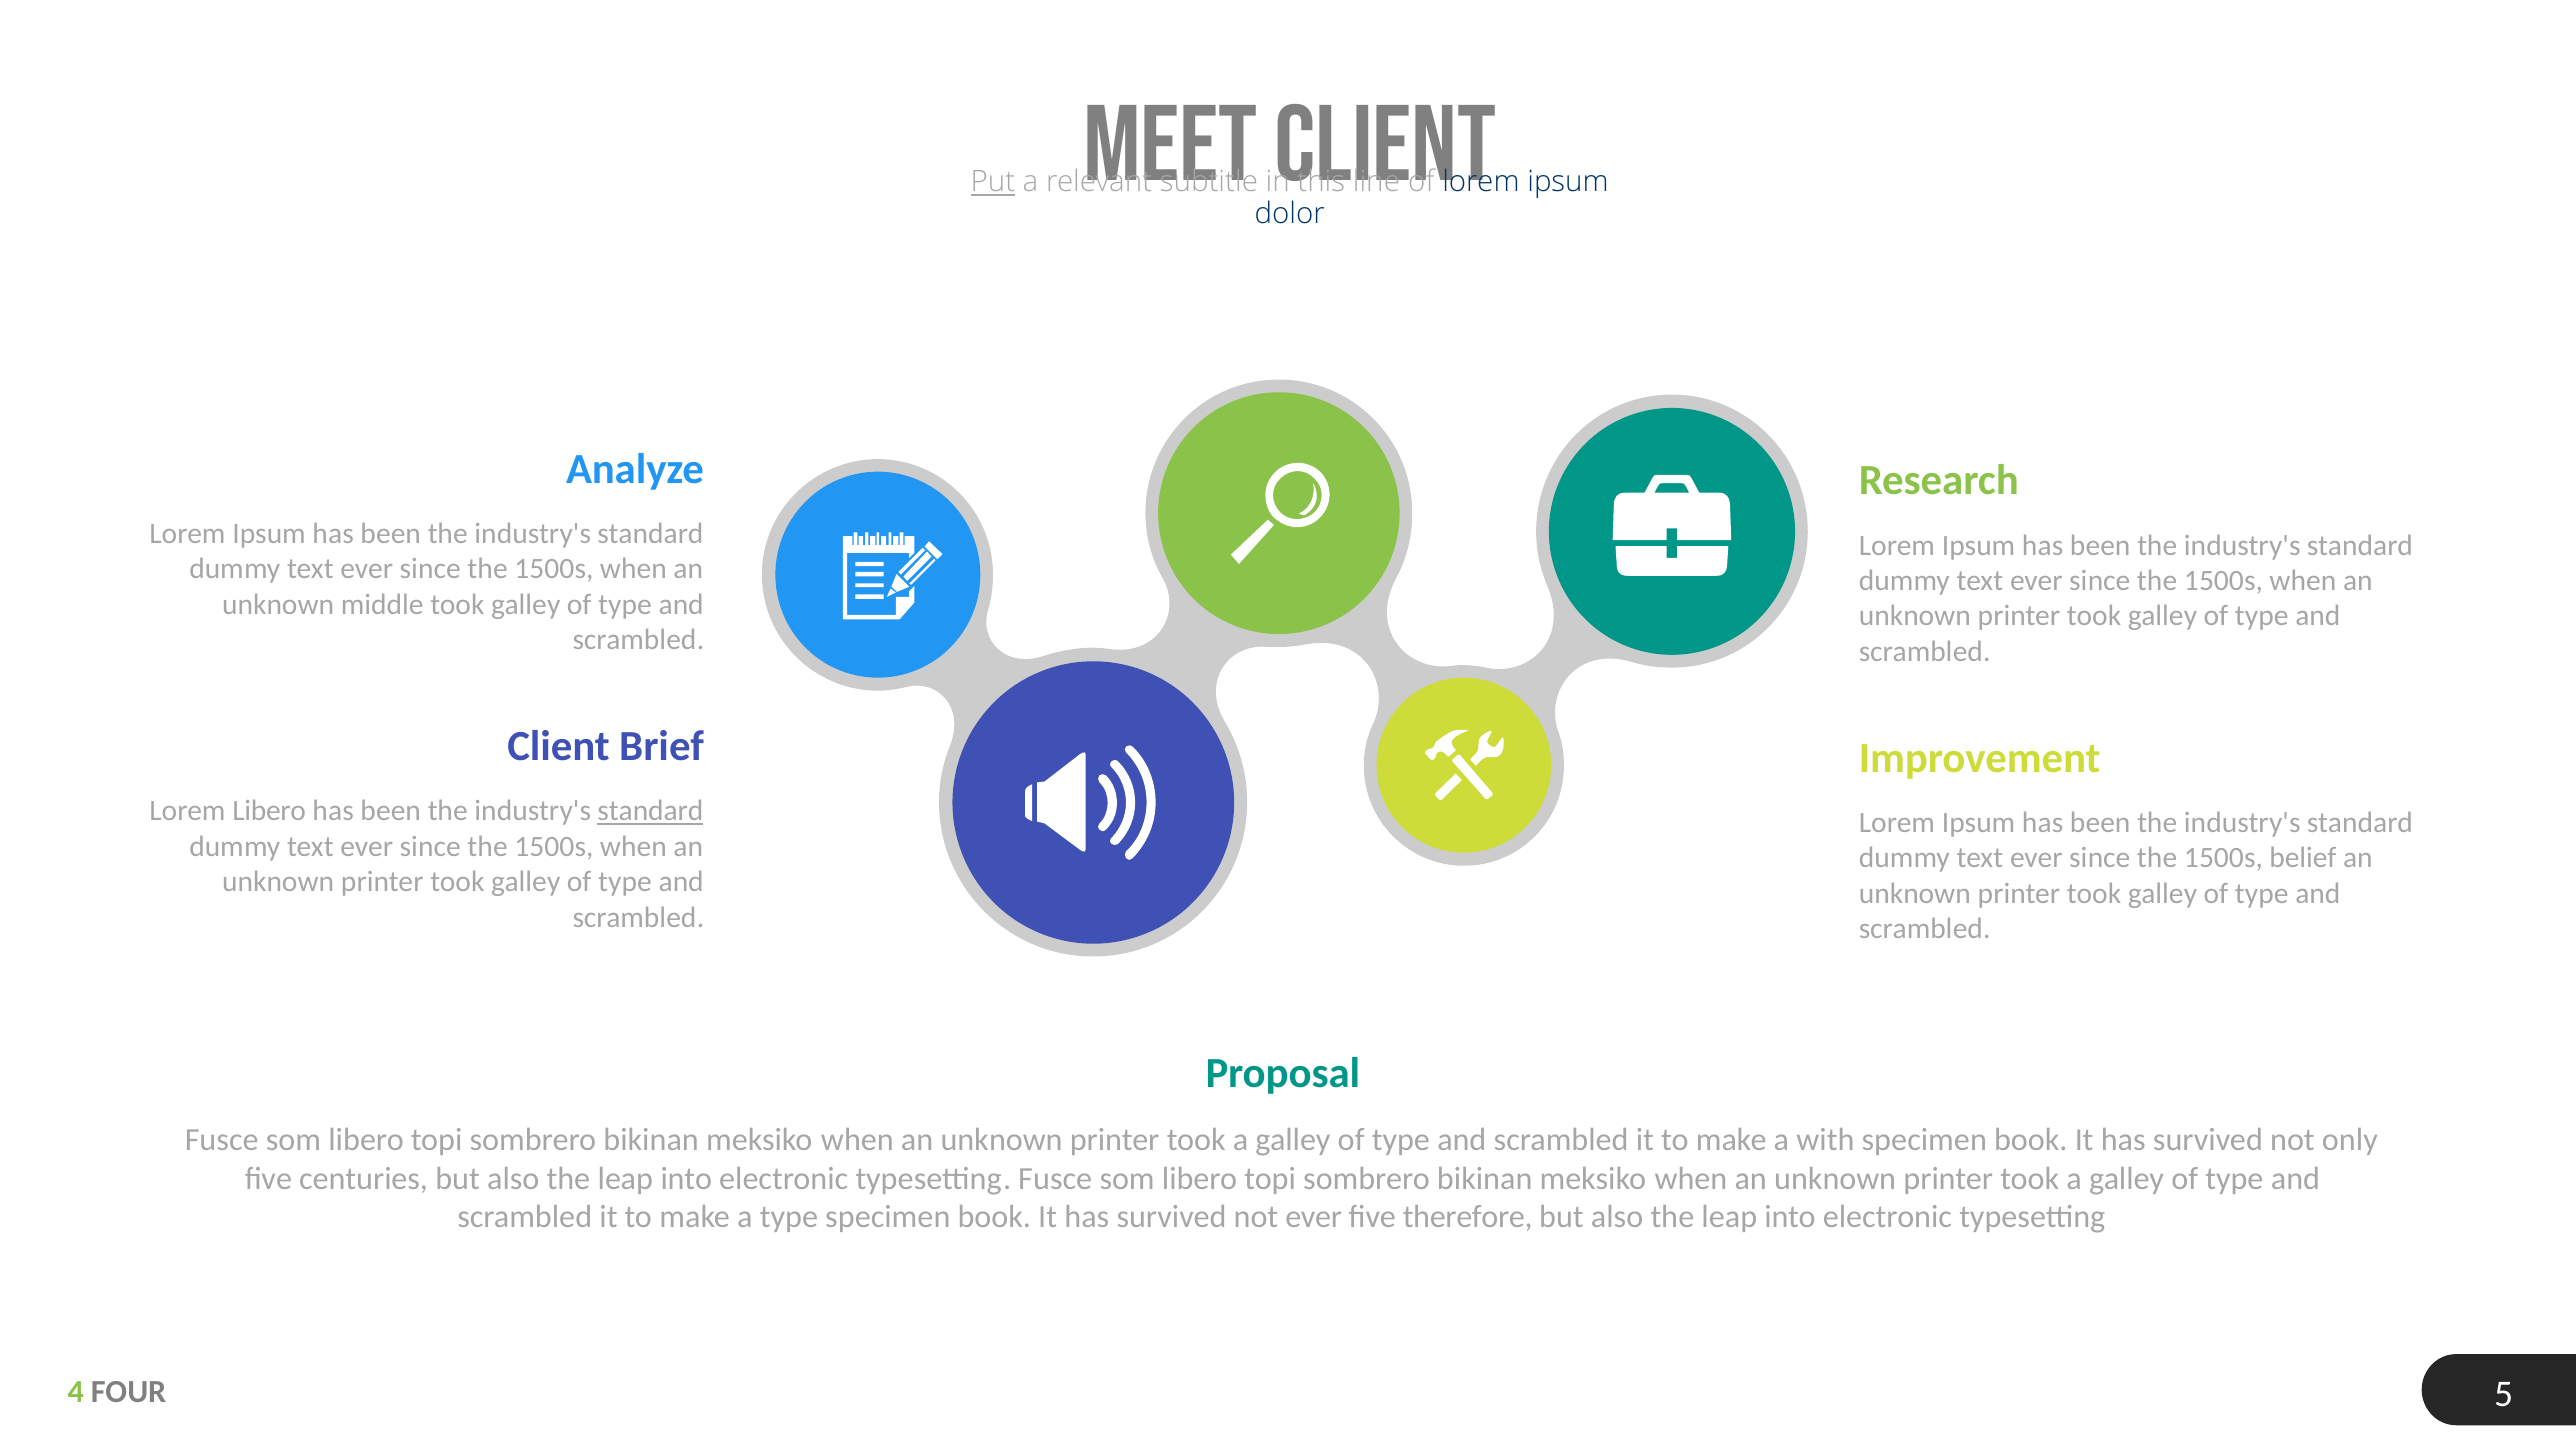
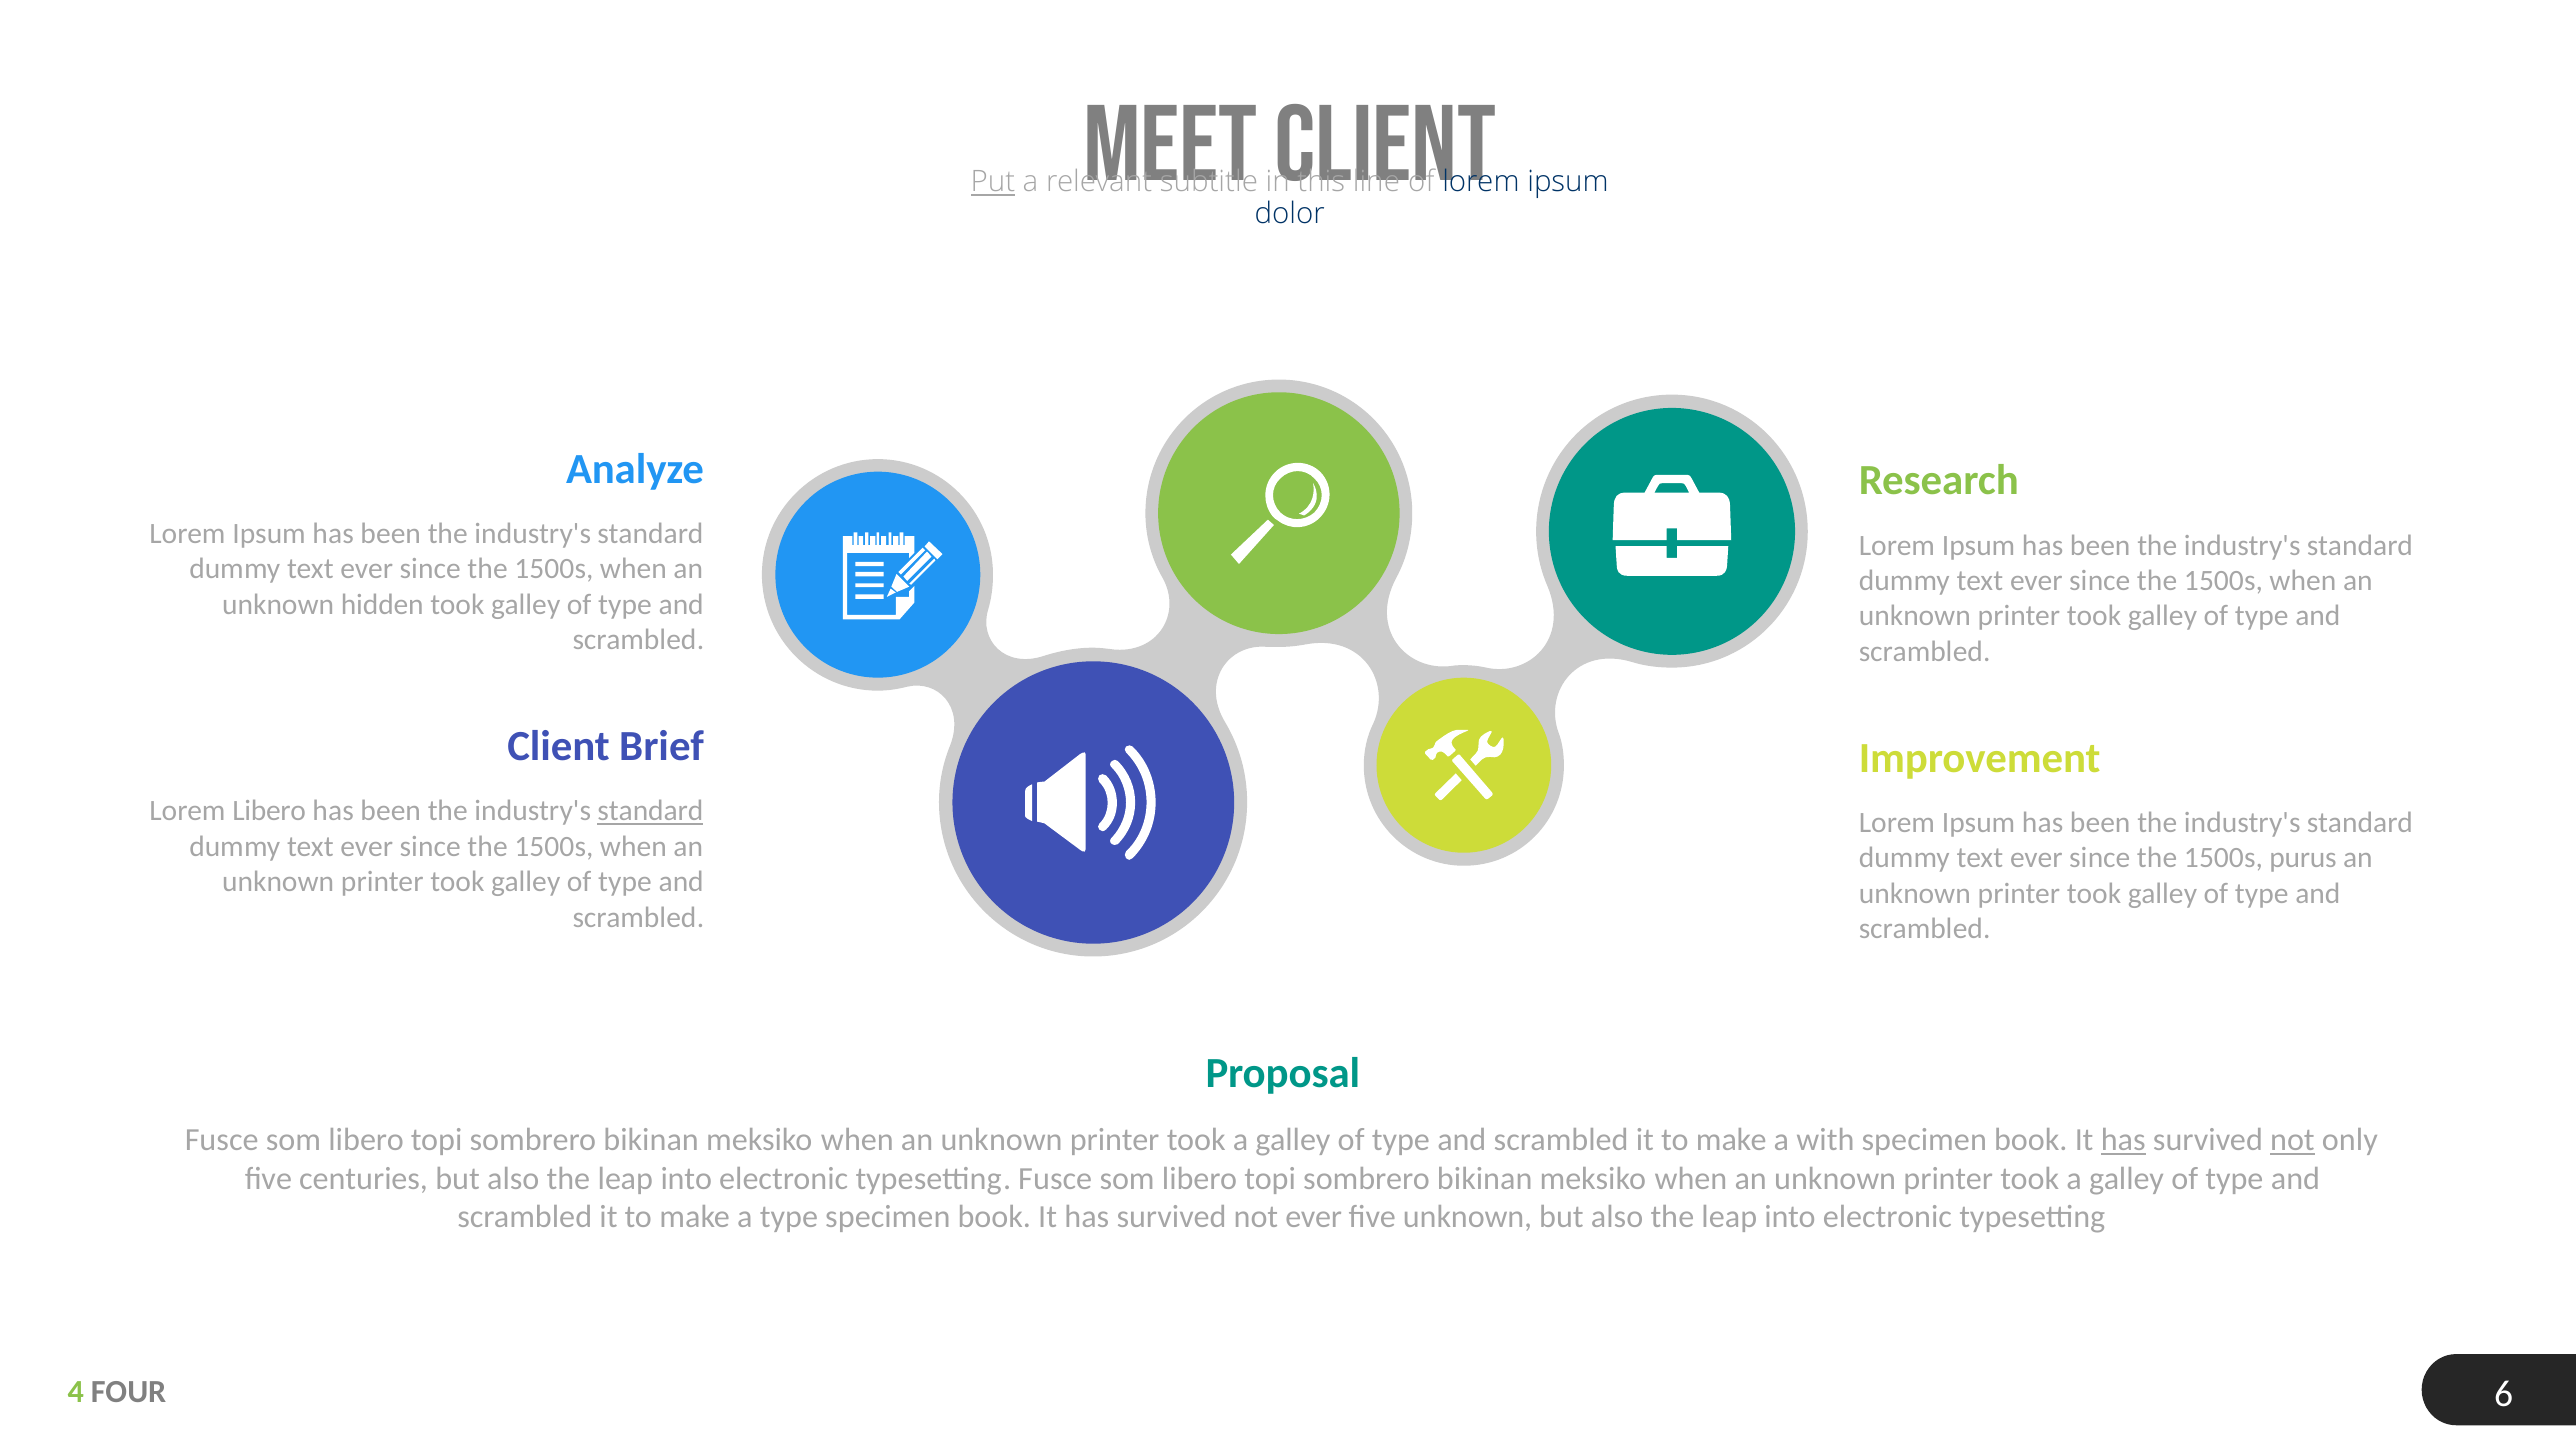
middle: middle -> hidden (382, 605)
belief: belief -> purus (2303, 858)
has underline: none -> present (2123, 1140)
not underline: none -> present (2292, 1140)
five therefore: therefore -> unknown (1468, 1217)
5: 5 -> 6 (2504, 1394)
